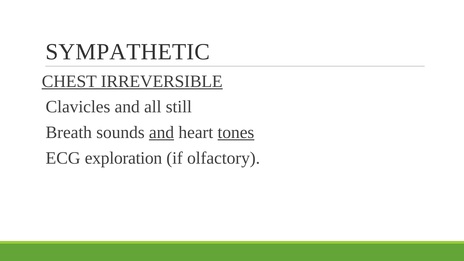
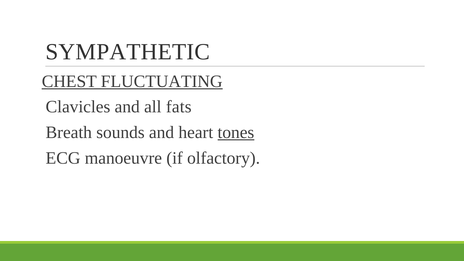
IRREVERSIBLE: IRREVERSIBLE -> FLUCTUATING (162, 81)
still: still -> fats (179, 107)
and underline: present -> none (162, 132)
exploration: exploration -> manoeuvre (123, 158)
